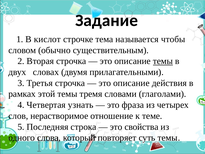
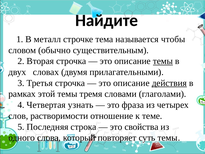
Задание: Задание -> Найдите (107, 20)
кислот: кислот -> металл (47, 39)
действия underline: none -> present (169, 83)
нерастворимое: нерастворимое -> растворимости (59, 116)
